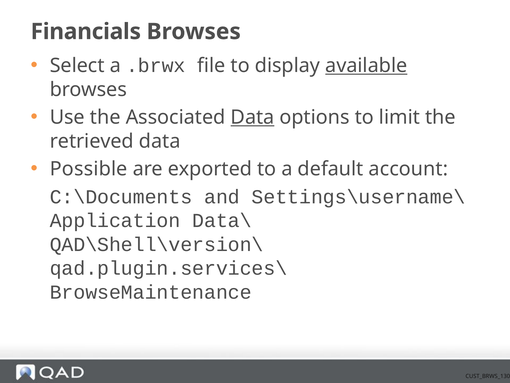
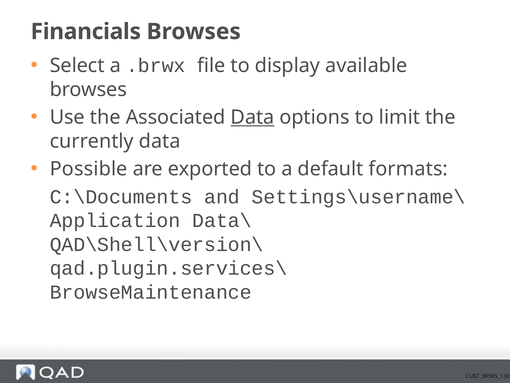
available underline: present -> none (366, 66)
retrieved: retrieved -> currently (92, 141)
account: account -> formats (408, 169)
